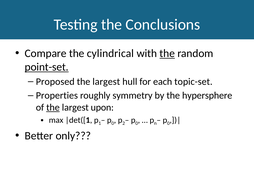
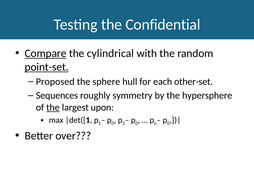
Conclusions: Conclusions -> Confidential (163, 24)
Compare underline: none -> present (46, 53)
the underline: present -> none (167, 53)
largest: largest -> sphere (106, 81)
topic-set: topic-set -> other-set (194, 81)
Properties: Properties -> Sequences (57, 95)
only: only -> over (73, 135)
